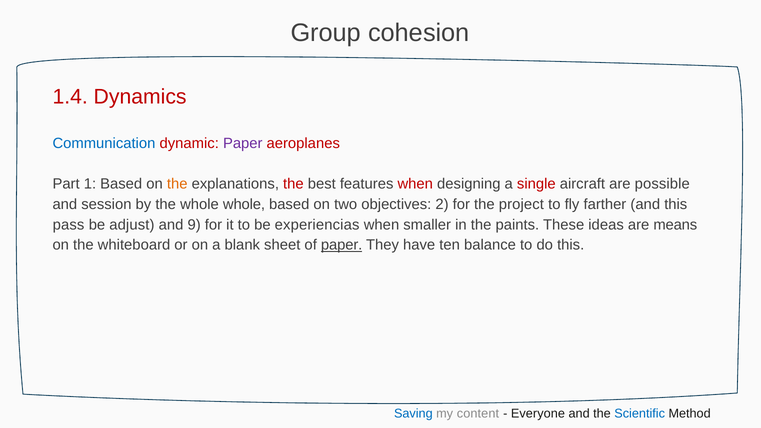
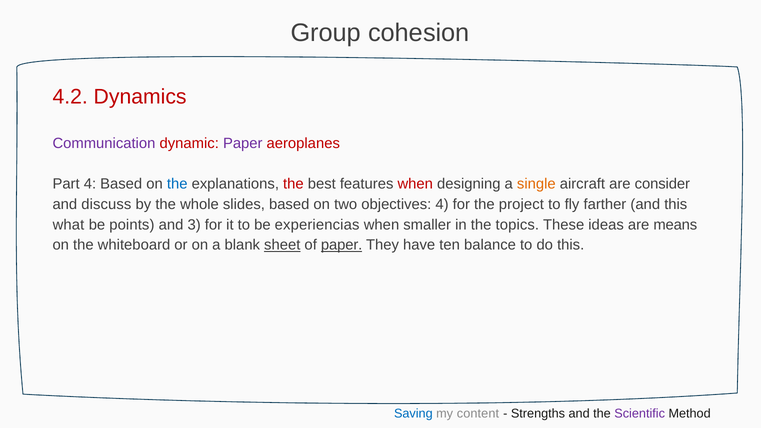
1.4: 1.4 -> 4.2 (70, 97)
Communication colour: blue -> purple (104, 143)
Part 1: 1 -> 4 (90, 184)
the colour: orange -> blue (177, 184)
single colour: red -> orange (536, 184)
possible: possible -> consider (662, 184)
session: session -> discuss (106, 204)
whole whole: whole -> slides (244, 204)
objectives 2: 2 -> 4 (442, 204)
pass: pass -> what (69, 225)
adjust: adjust -> points (132, 225)
9: 9 -> 3 (194, 225)
paints: paints -> topics (517, 225)
sheet underline: none -> present (282, 245)
Everyone: Everyone -> Strengths (538, 414)
Scientific colour: blue -> purple (640, 414)
